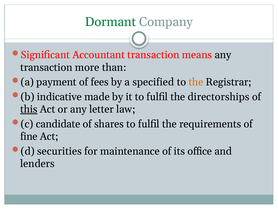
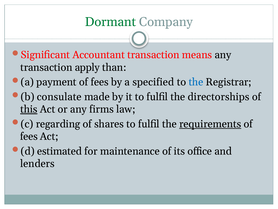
more: more -> apply (87, 67)
the colour: orange -> blue (196, 82)
indicative: indicative -> consulate (59, 97)
letter: letter -> firms (101, 109)
candidate: candidate -> regarding (58, 124)
requirements underline: none -> present (210, 124)
fine: fine -> fees (29, 136)
securities: securities -> estimated (59, 151)
